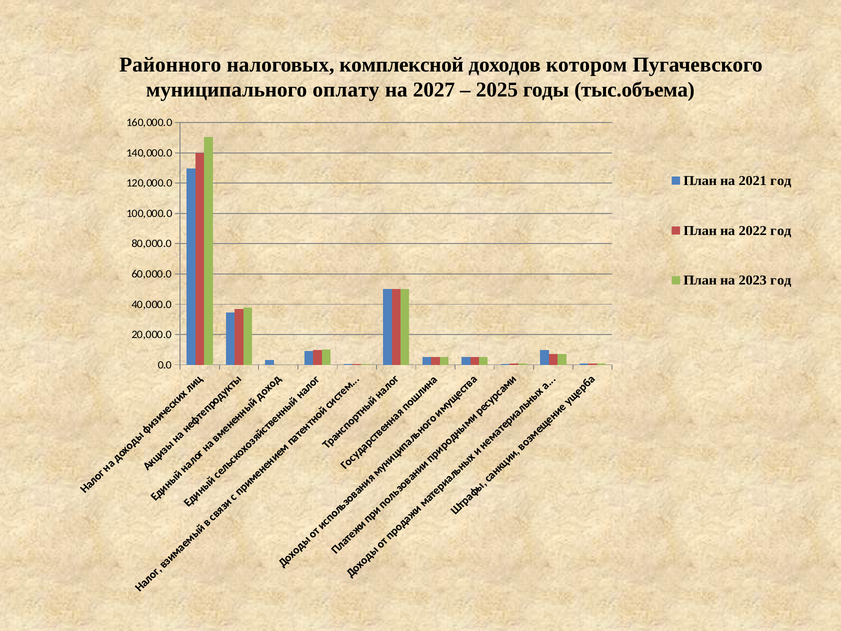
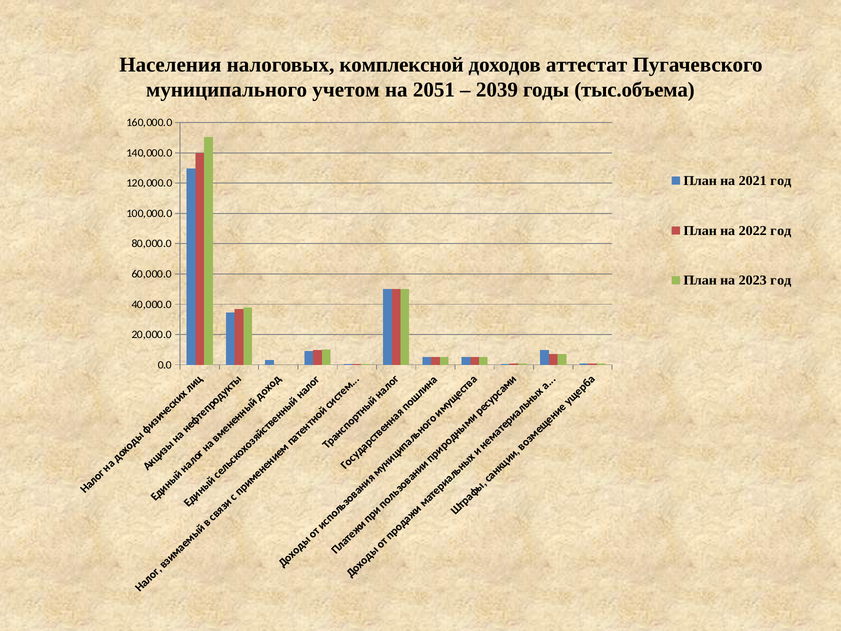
Районного: Районного -> Населения (170, 65)
котором: котором -> аттестат (587, 65)
оплату: оплату -> учетом (346, 90)
2027: 2027 -> 2051 (434, 90)
2025: 2025 -> 2039 (497, 90)
